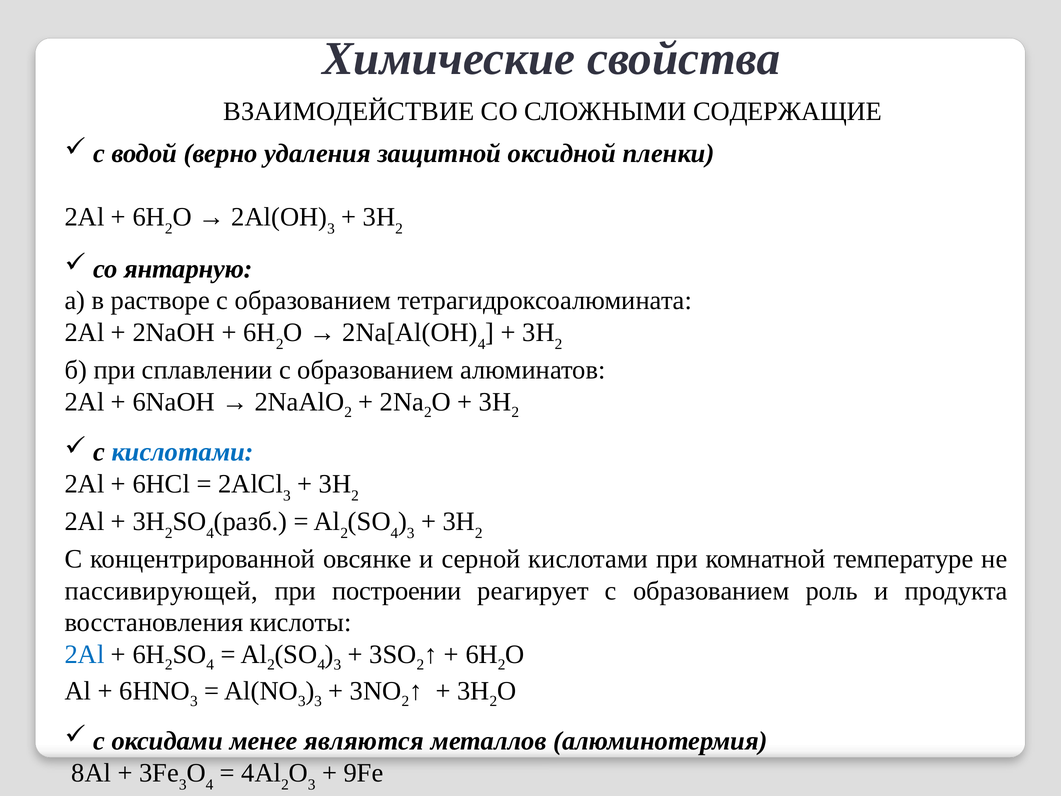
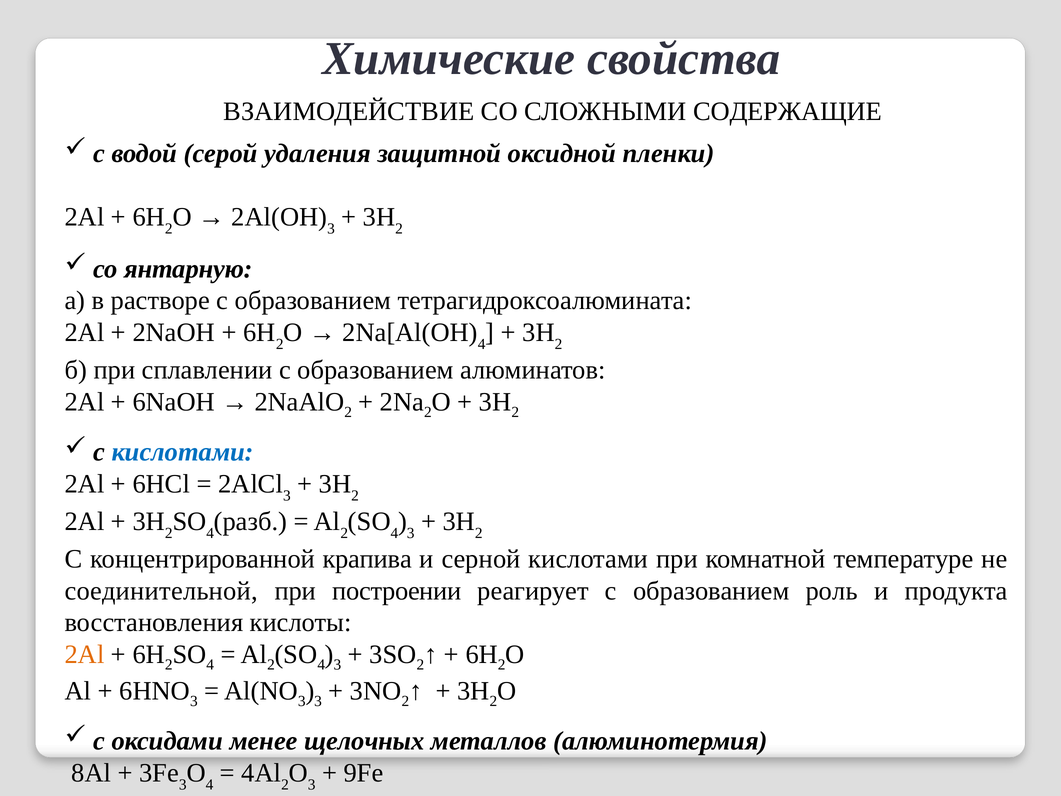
верно: верно -> серой (221, 153)
овсянке: овсянке -> крапива (367, 559)
пассивирующей: пассивирующей -> соединительной (161, 591)
2Al colour: blue -> orange (85, 654)
являются: являются -> щелочных (364, 741)
